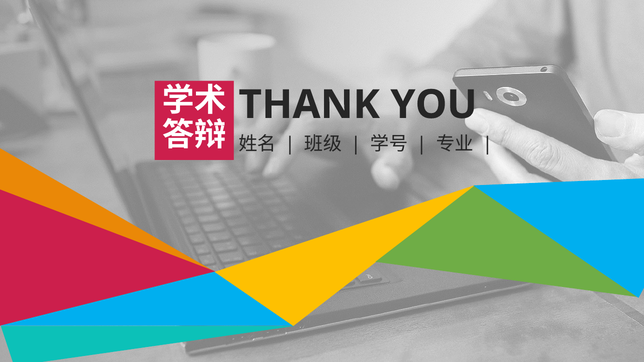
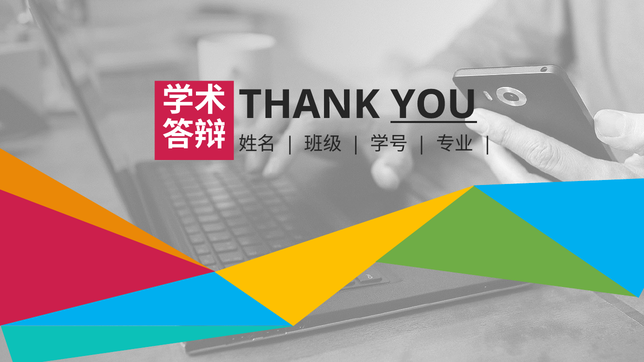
YOU underline: none -> present (434, 105)
